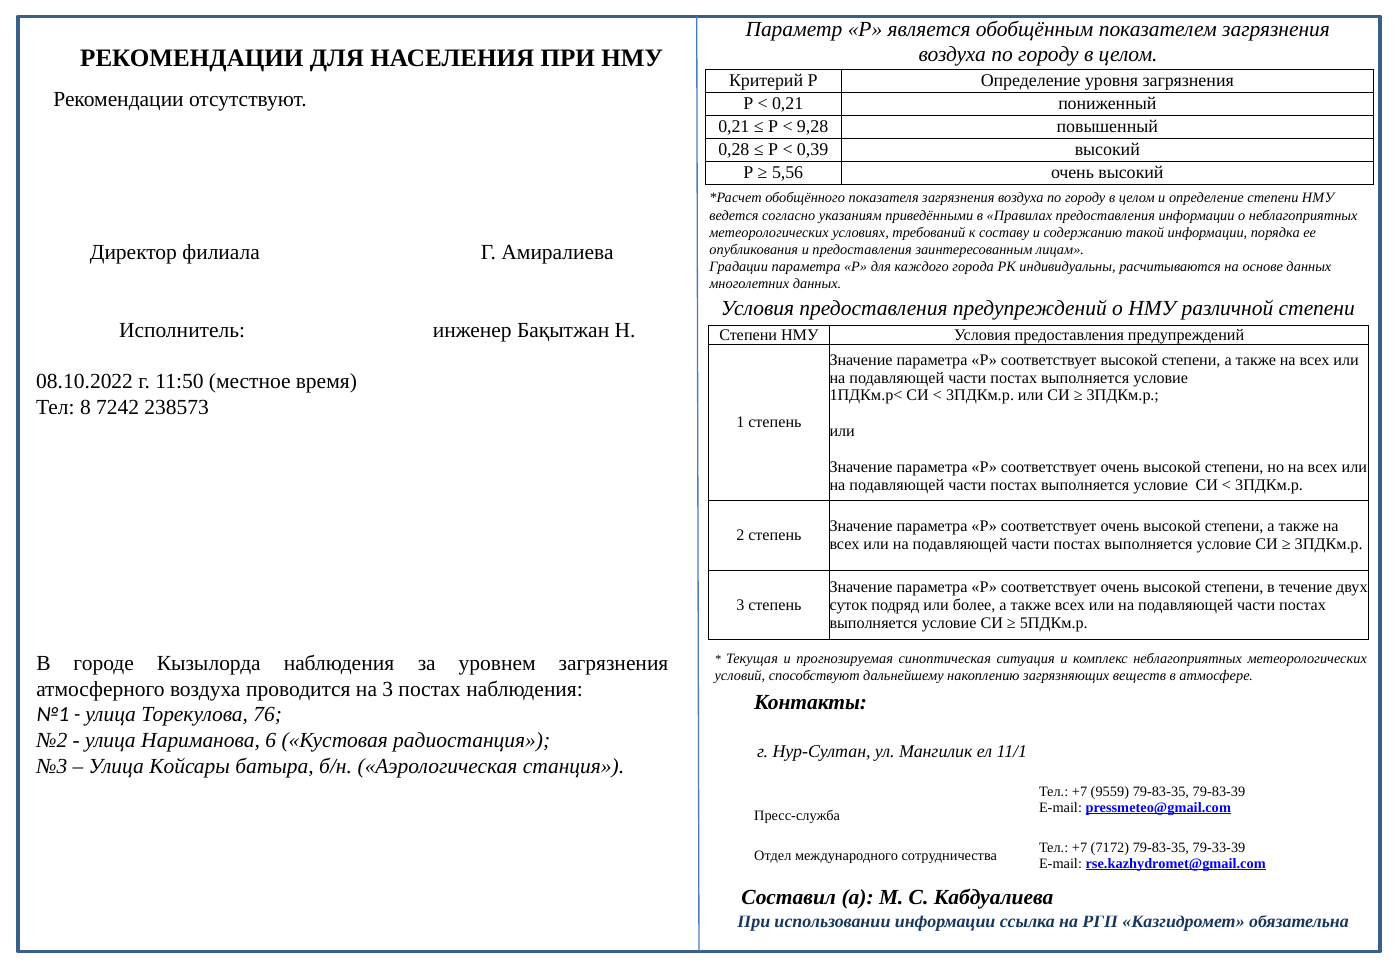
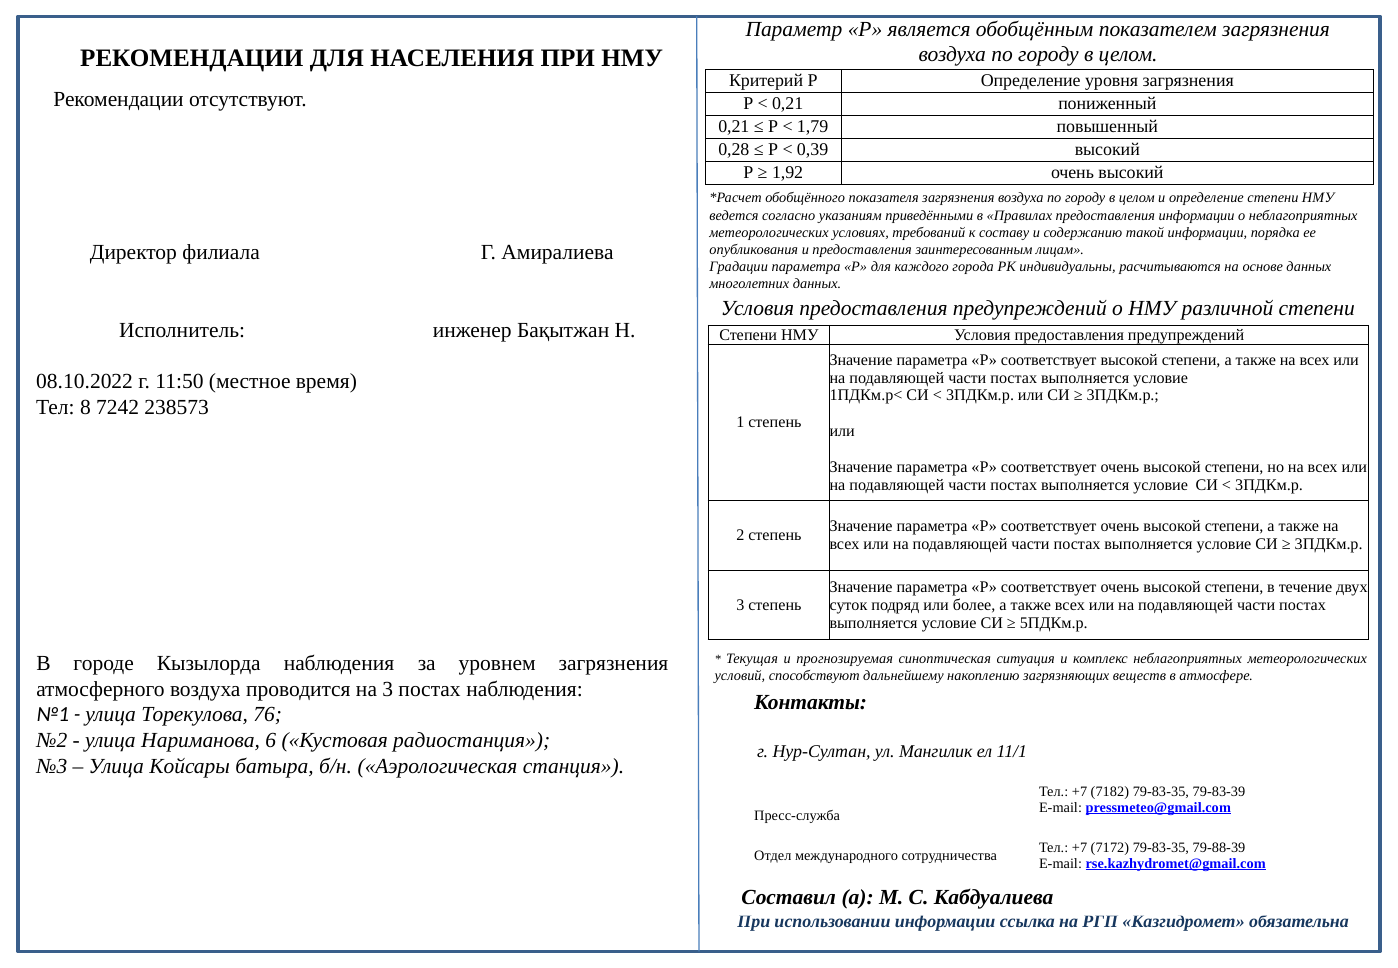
9,28: 9,28 -> 1,79 (813, 127)
5,56: 5,56 -> 1,92 (788, 173)
9559: 9559 -> 7182 (1110, 791)
79-33-39: 79-33-39 -> 79-88-39 (1219, 847)
